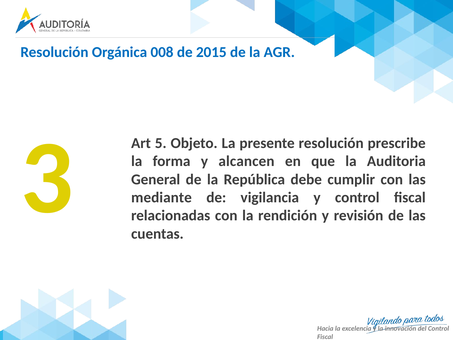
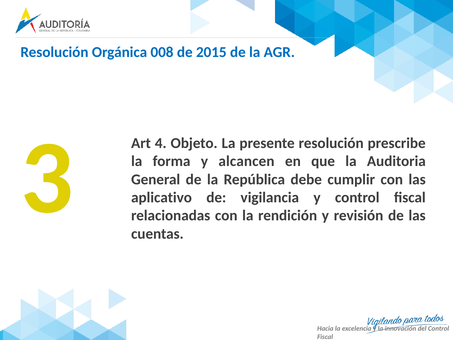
5: 5 -> 4 (161, 143)
mediante: mediante -> aplicativo (162, 197)
